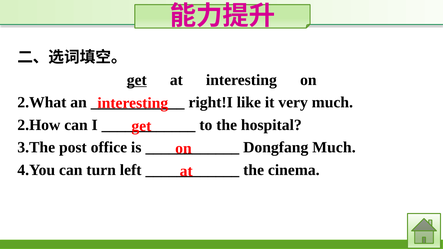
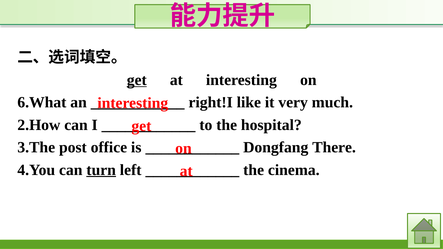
2.What: 2.What -> 6.What (42, 102)
Dongfang Much: Much -> There (334, 147)
turn underline: none -> present (101, 170)
